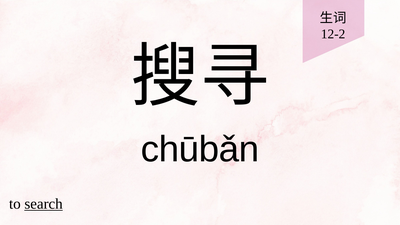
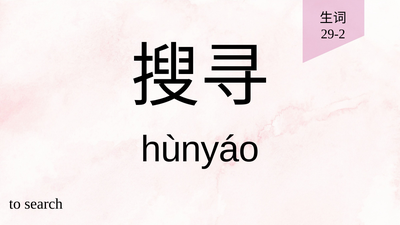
12-2: 12-2 -> 29-2 (333, 34)
chūbǎn: chūbǎn -> hùnyáo (200, 150)
search underline: present -> none (44, 204)
